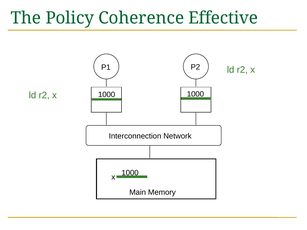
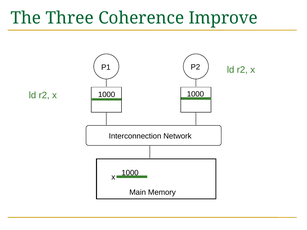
Policy: Policy -> Three (70, 18)
Effective: Effective -> Improve (223, 18)
